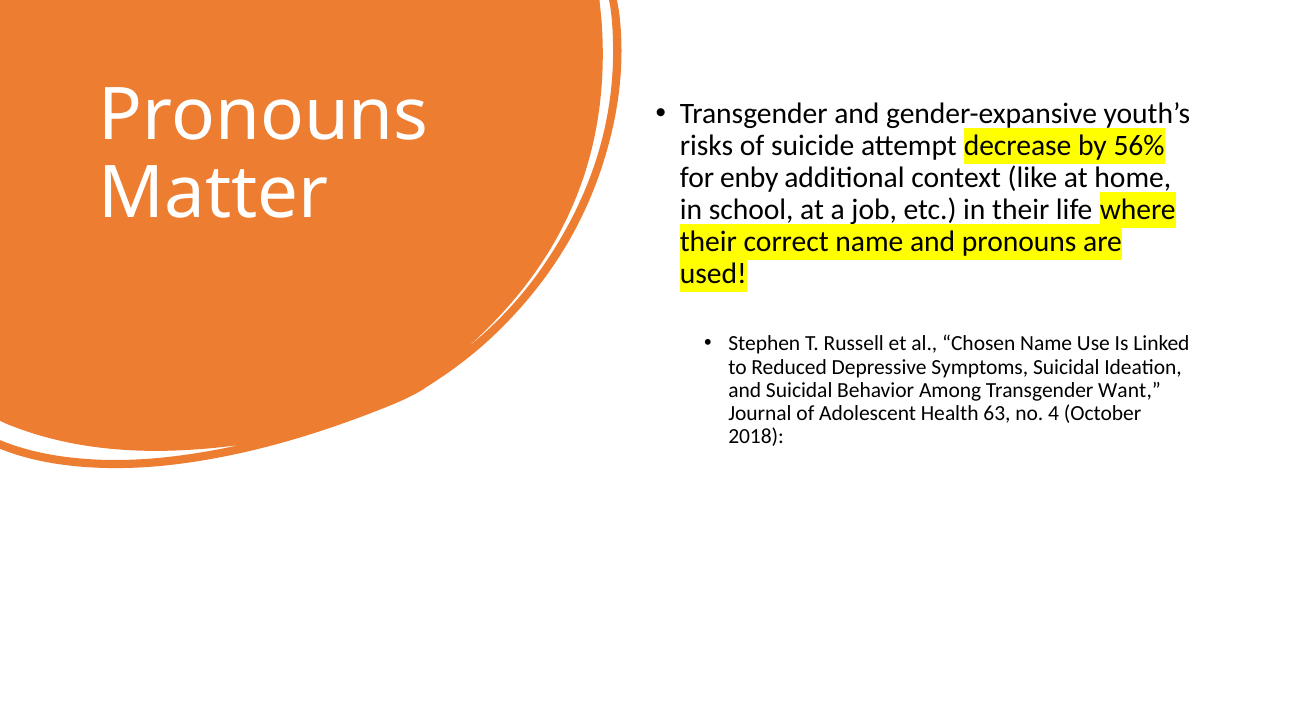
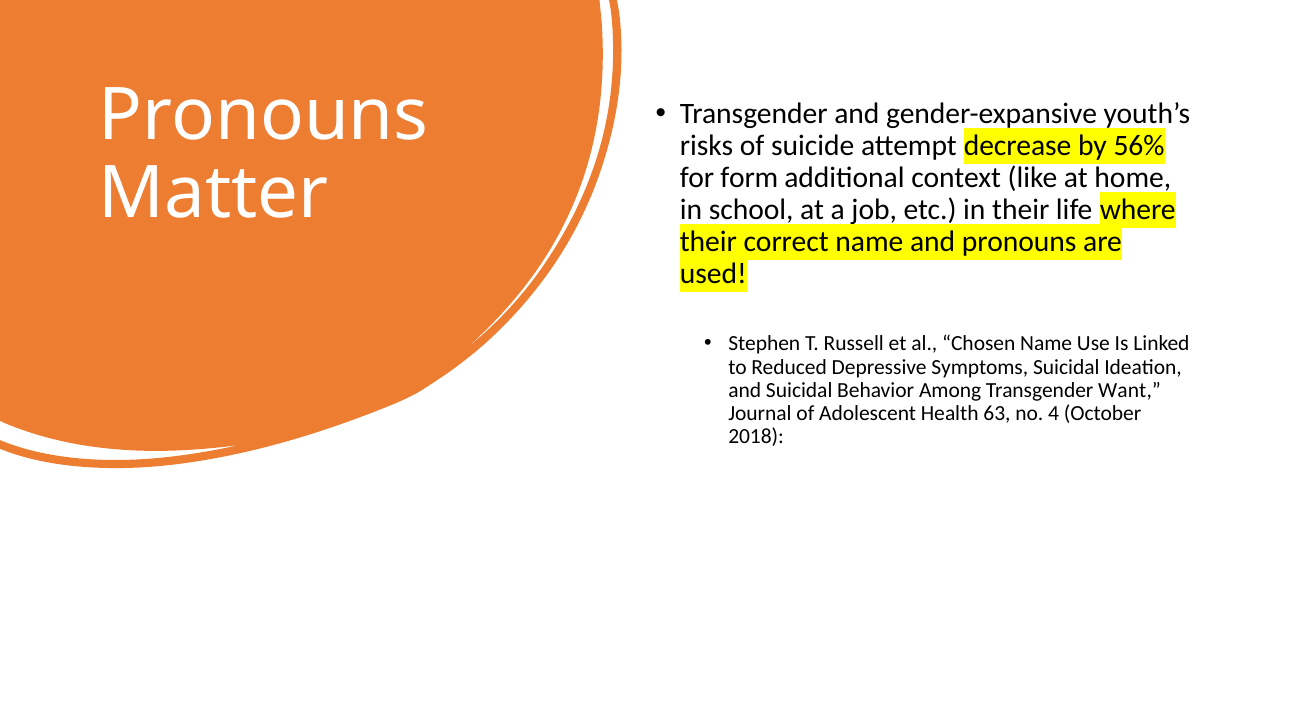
enby: enby -> form (749, 178)
